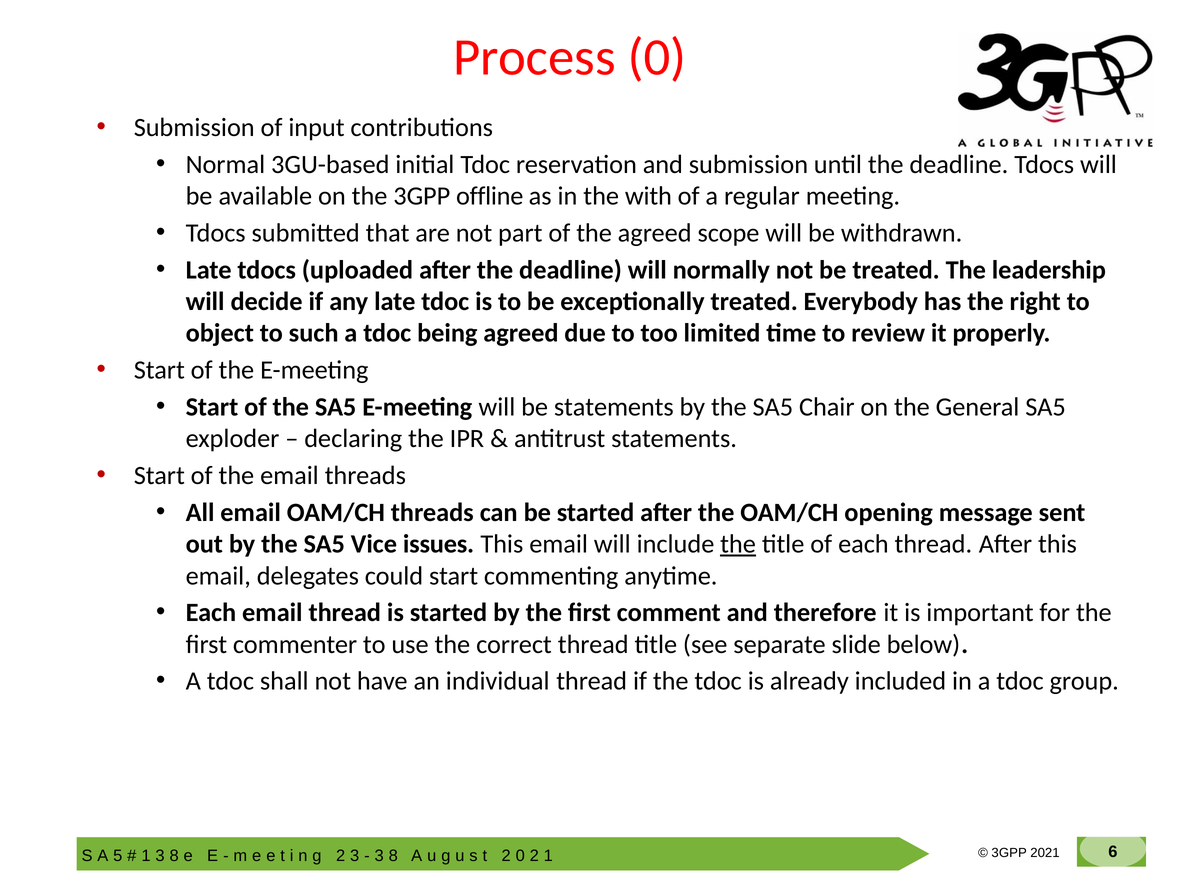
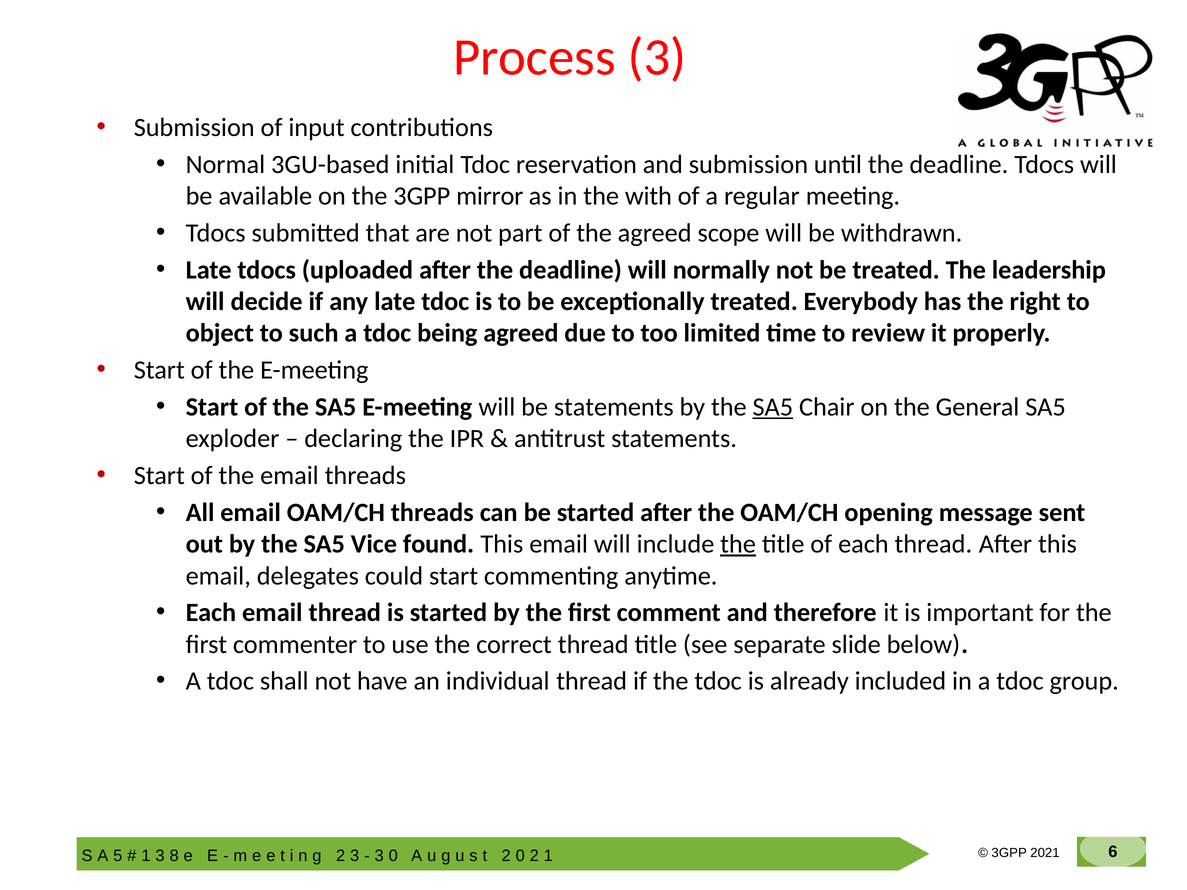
Process 0: 0 -> 3 (657, 57)
offline: offline -> mirror (490, 196)
SA5 underline: none -> present (773, 407)
issues: issues -> found (439, 544)
8: 8 -> 0 (393, 856)
